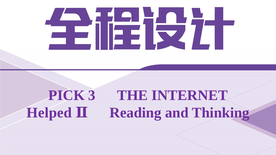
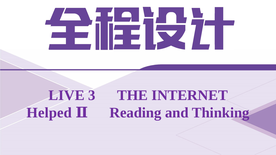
PICK: PICK -> LIVE (67, 95)
